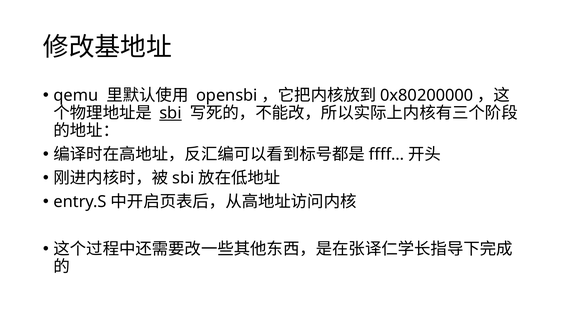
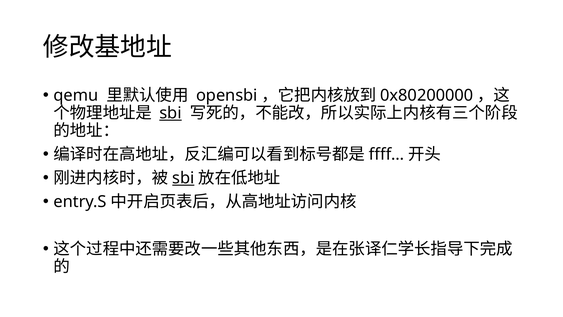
sbi underline: none -> present (183, 178)
